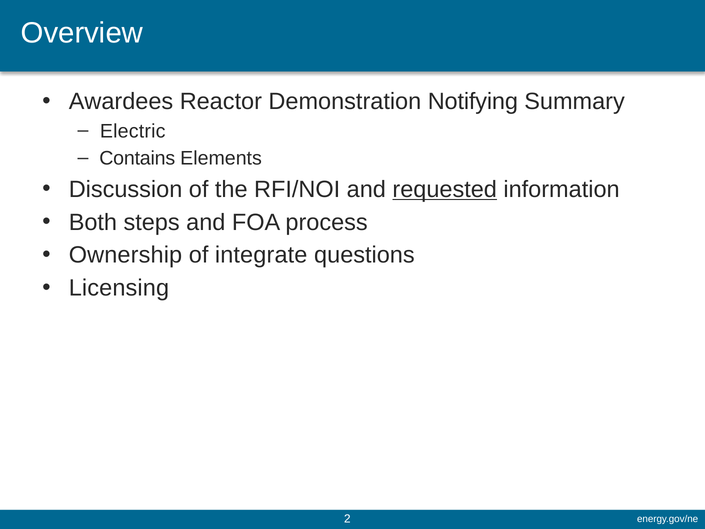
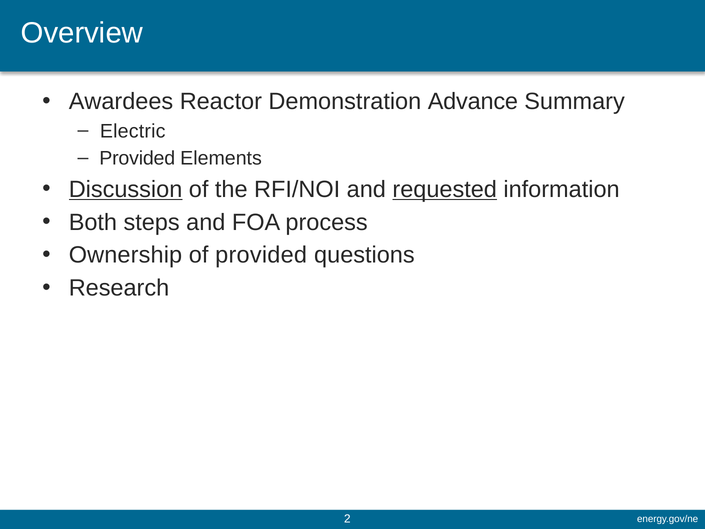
Notifying: Notifying -> Advance (473, 102)
Contains: Contains -> Provided (137, 158)
Discussion underline: none -> present (126, 189)
of integrate: integrate -> provided (261, 255)
Licensing: Licensing -> Research (119, 288)
